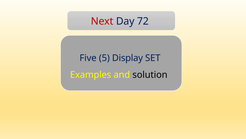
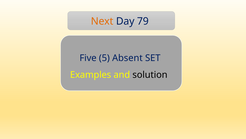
Next colour: red -> orange (102, 21)
72: 72 -> 79 (143, 21)
Display: Display -> Absent (127, 58)
